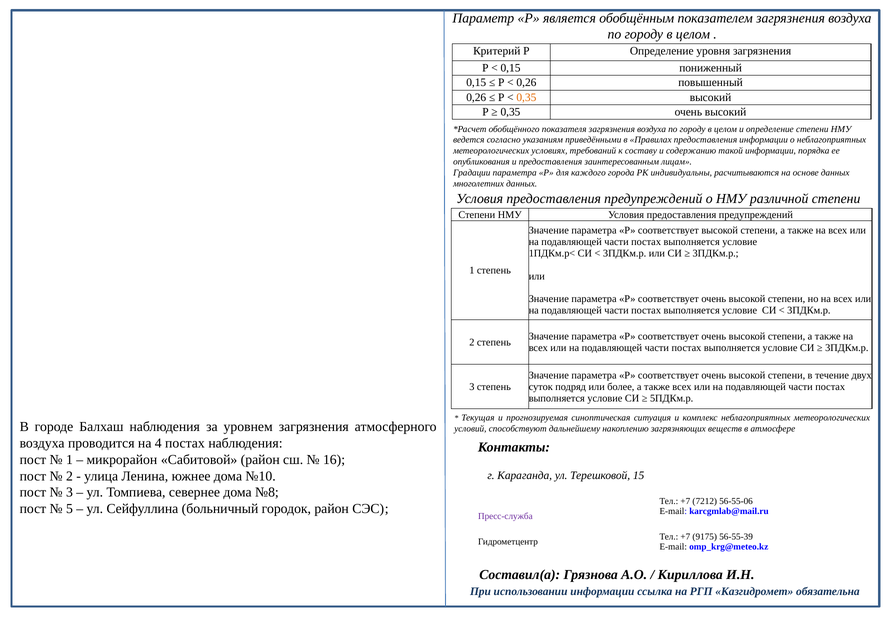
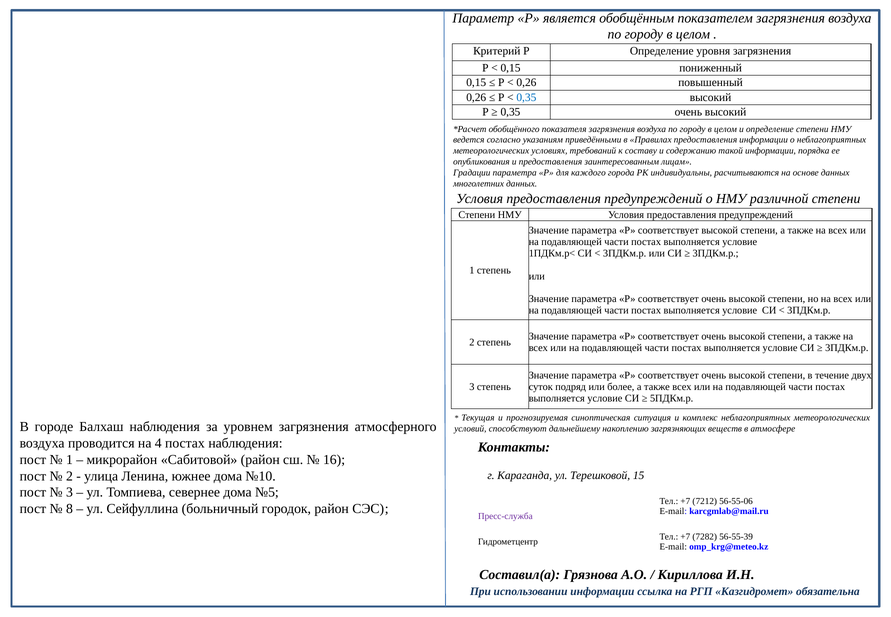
0,35 colour: orange -> blue (526, 97)
№8: №8 -> №5 (267, 492)
5: 5 -> 8 (69, 509)
9175: 9175 -> 7282 (705, 537)
